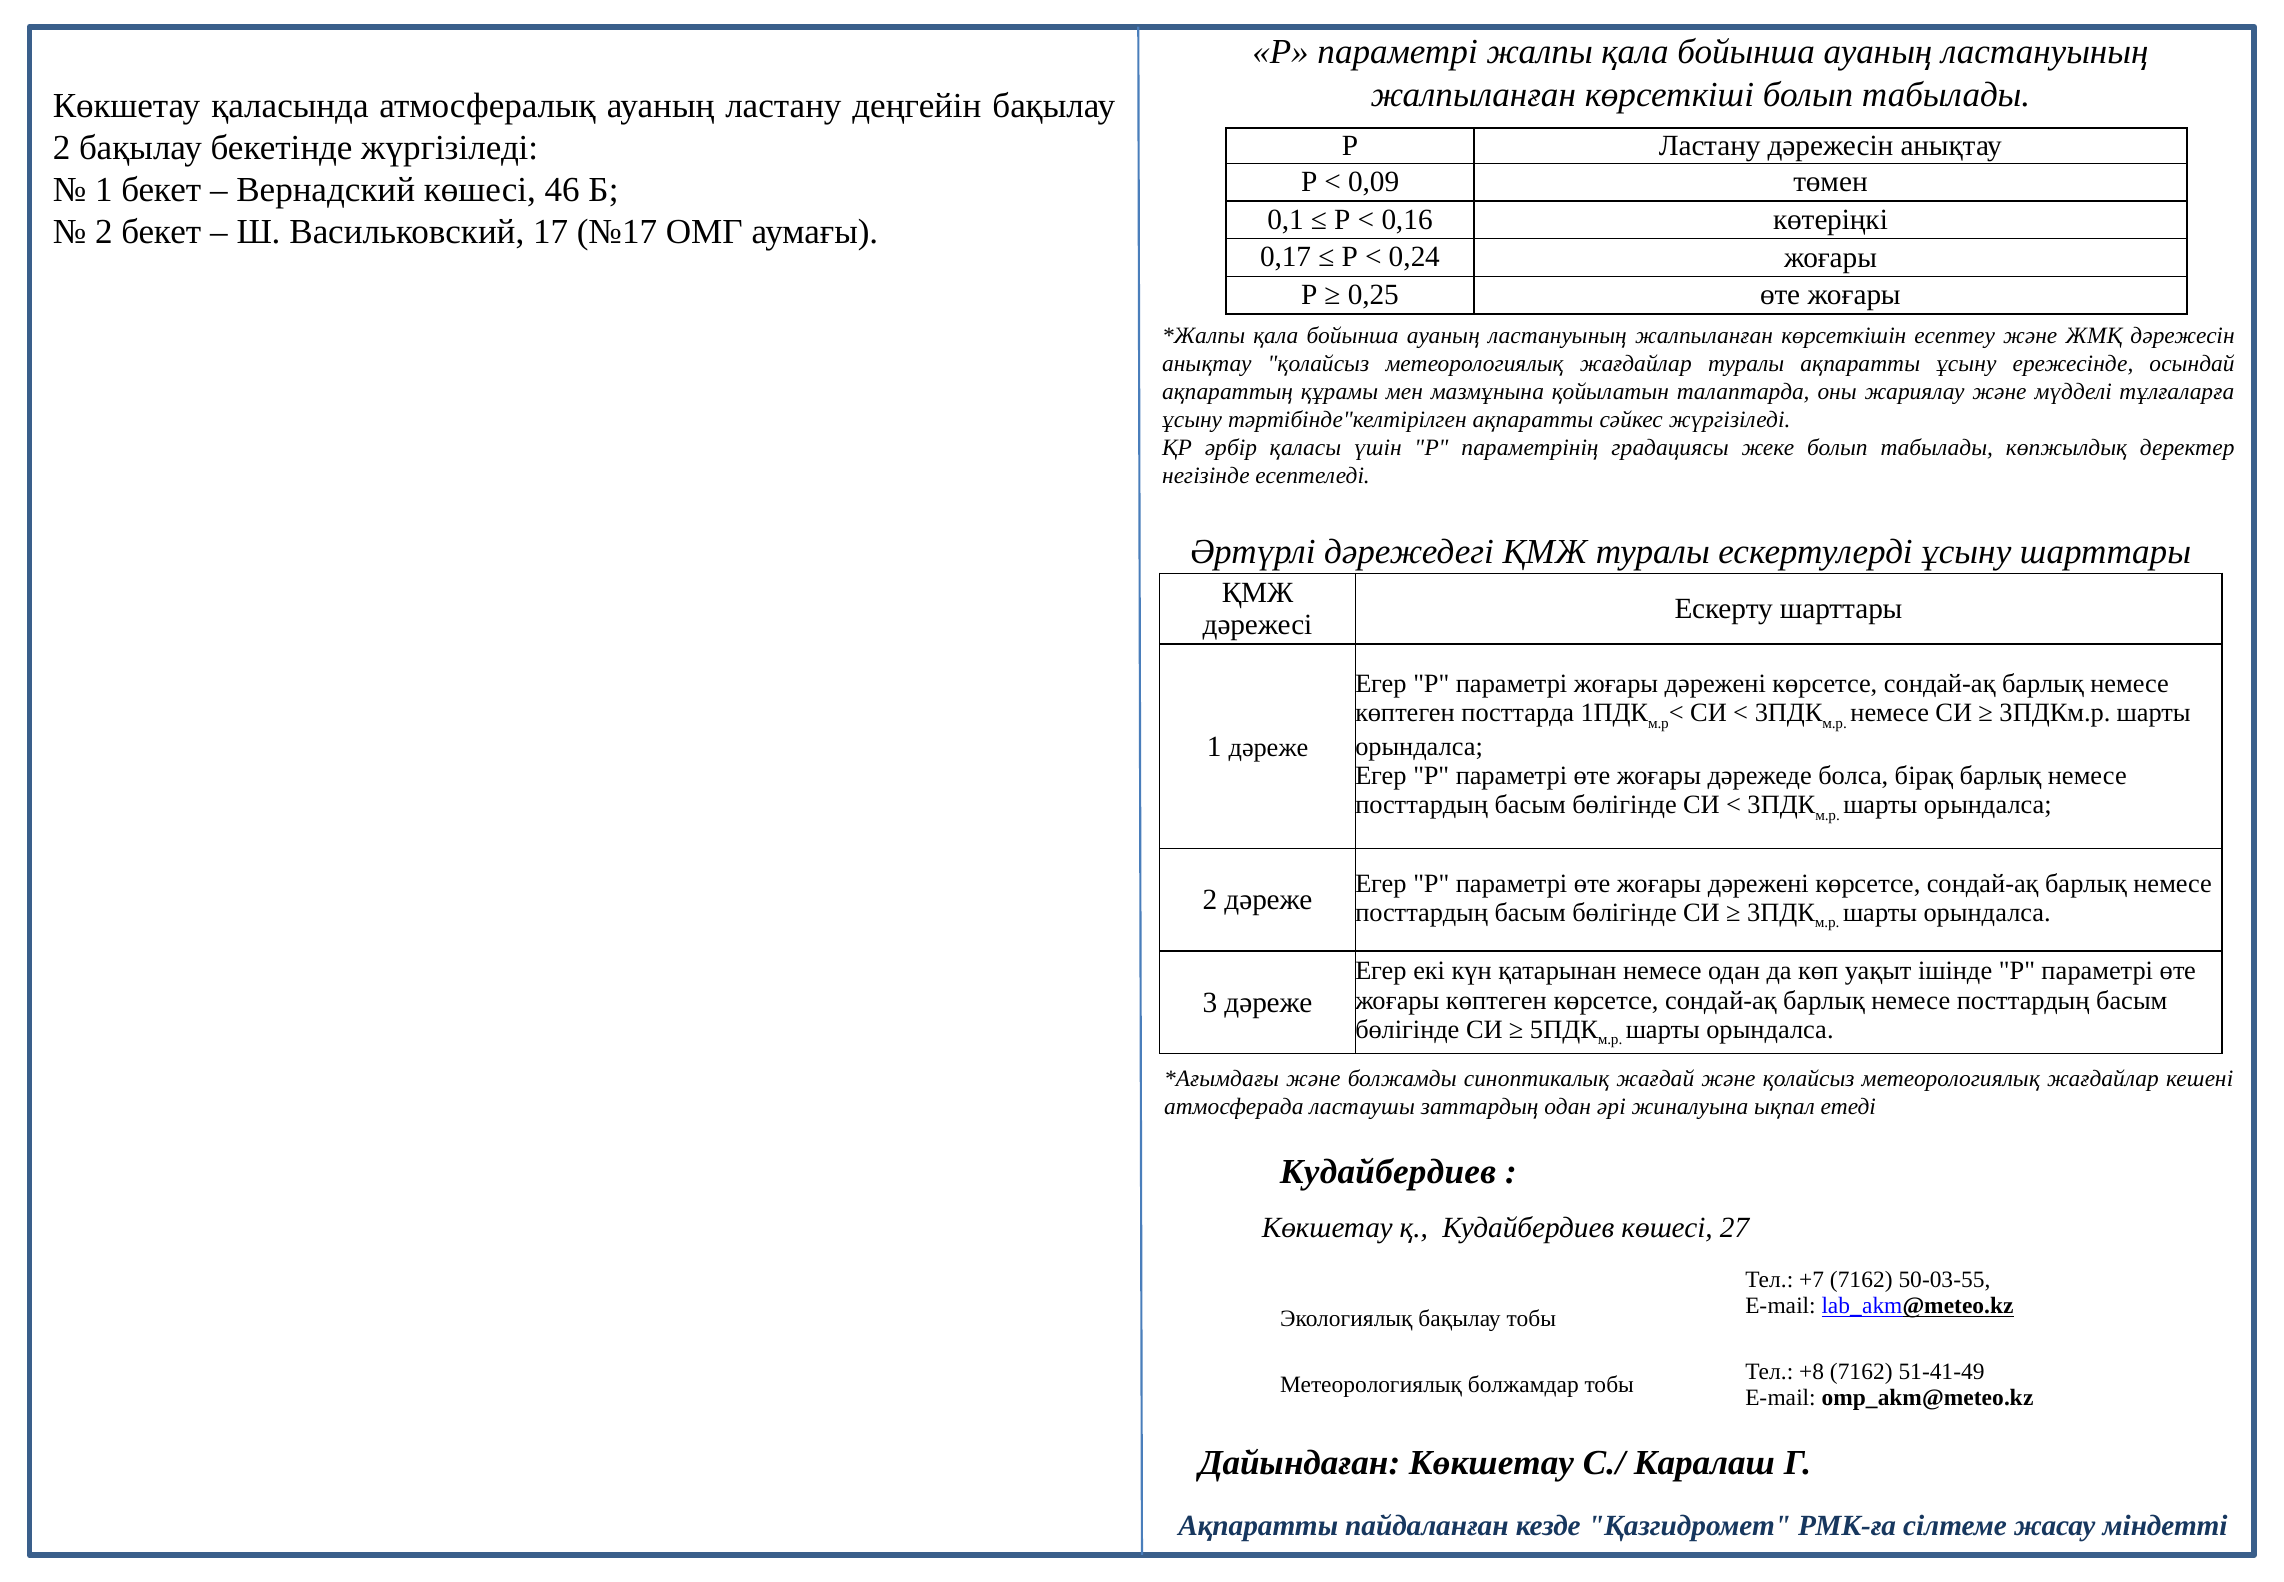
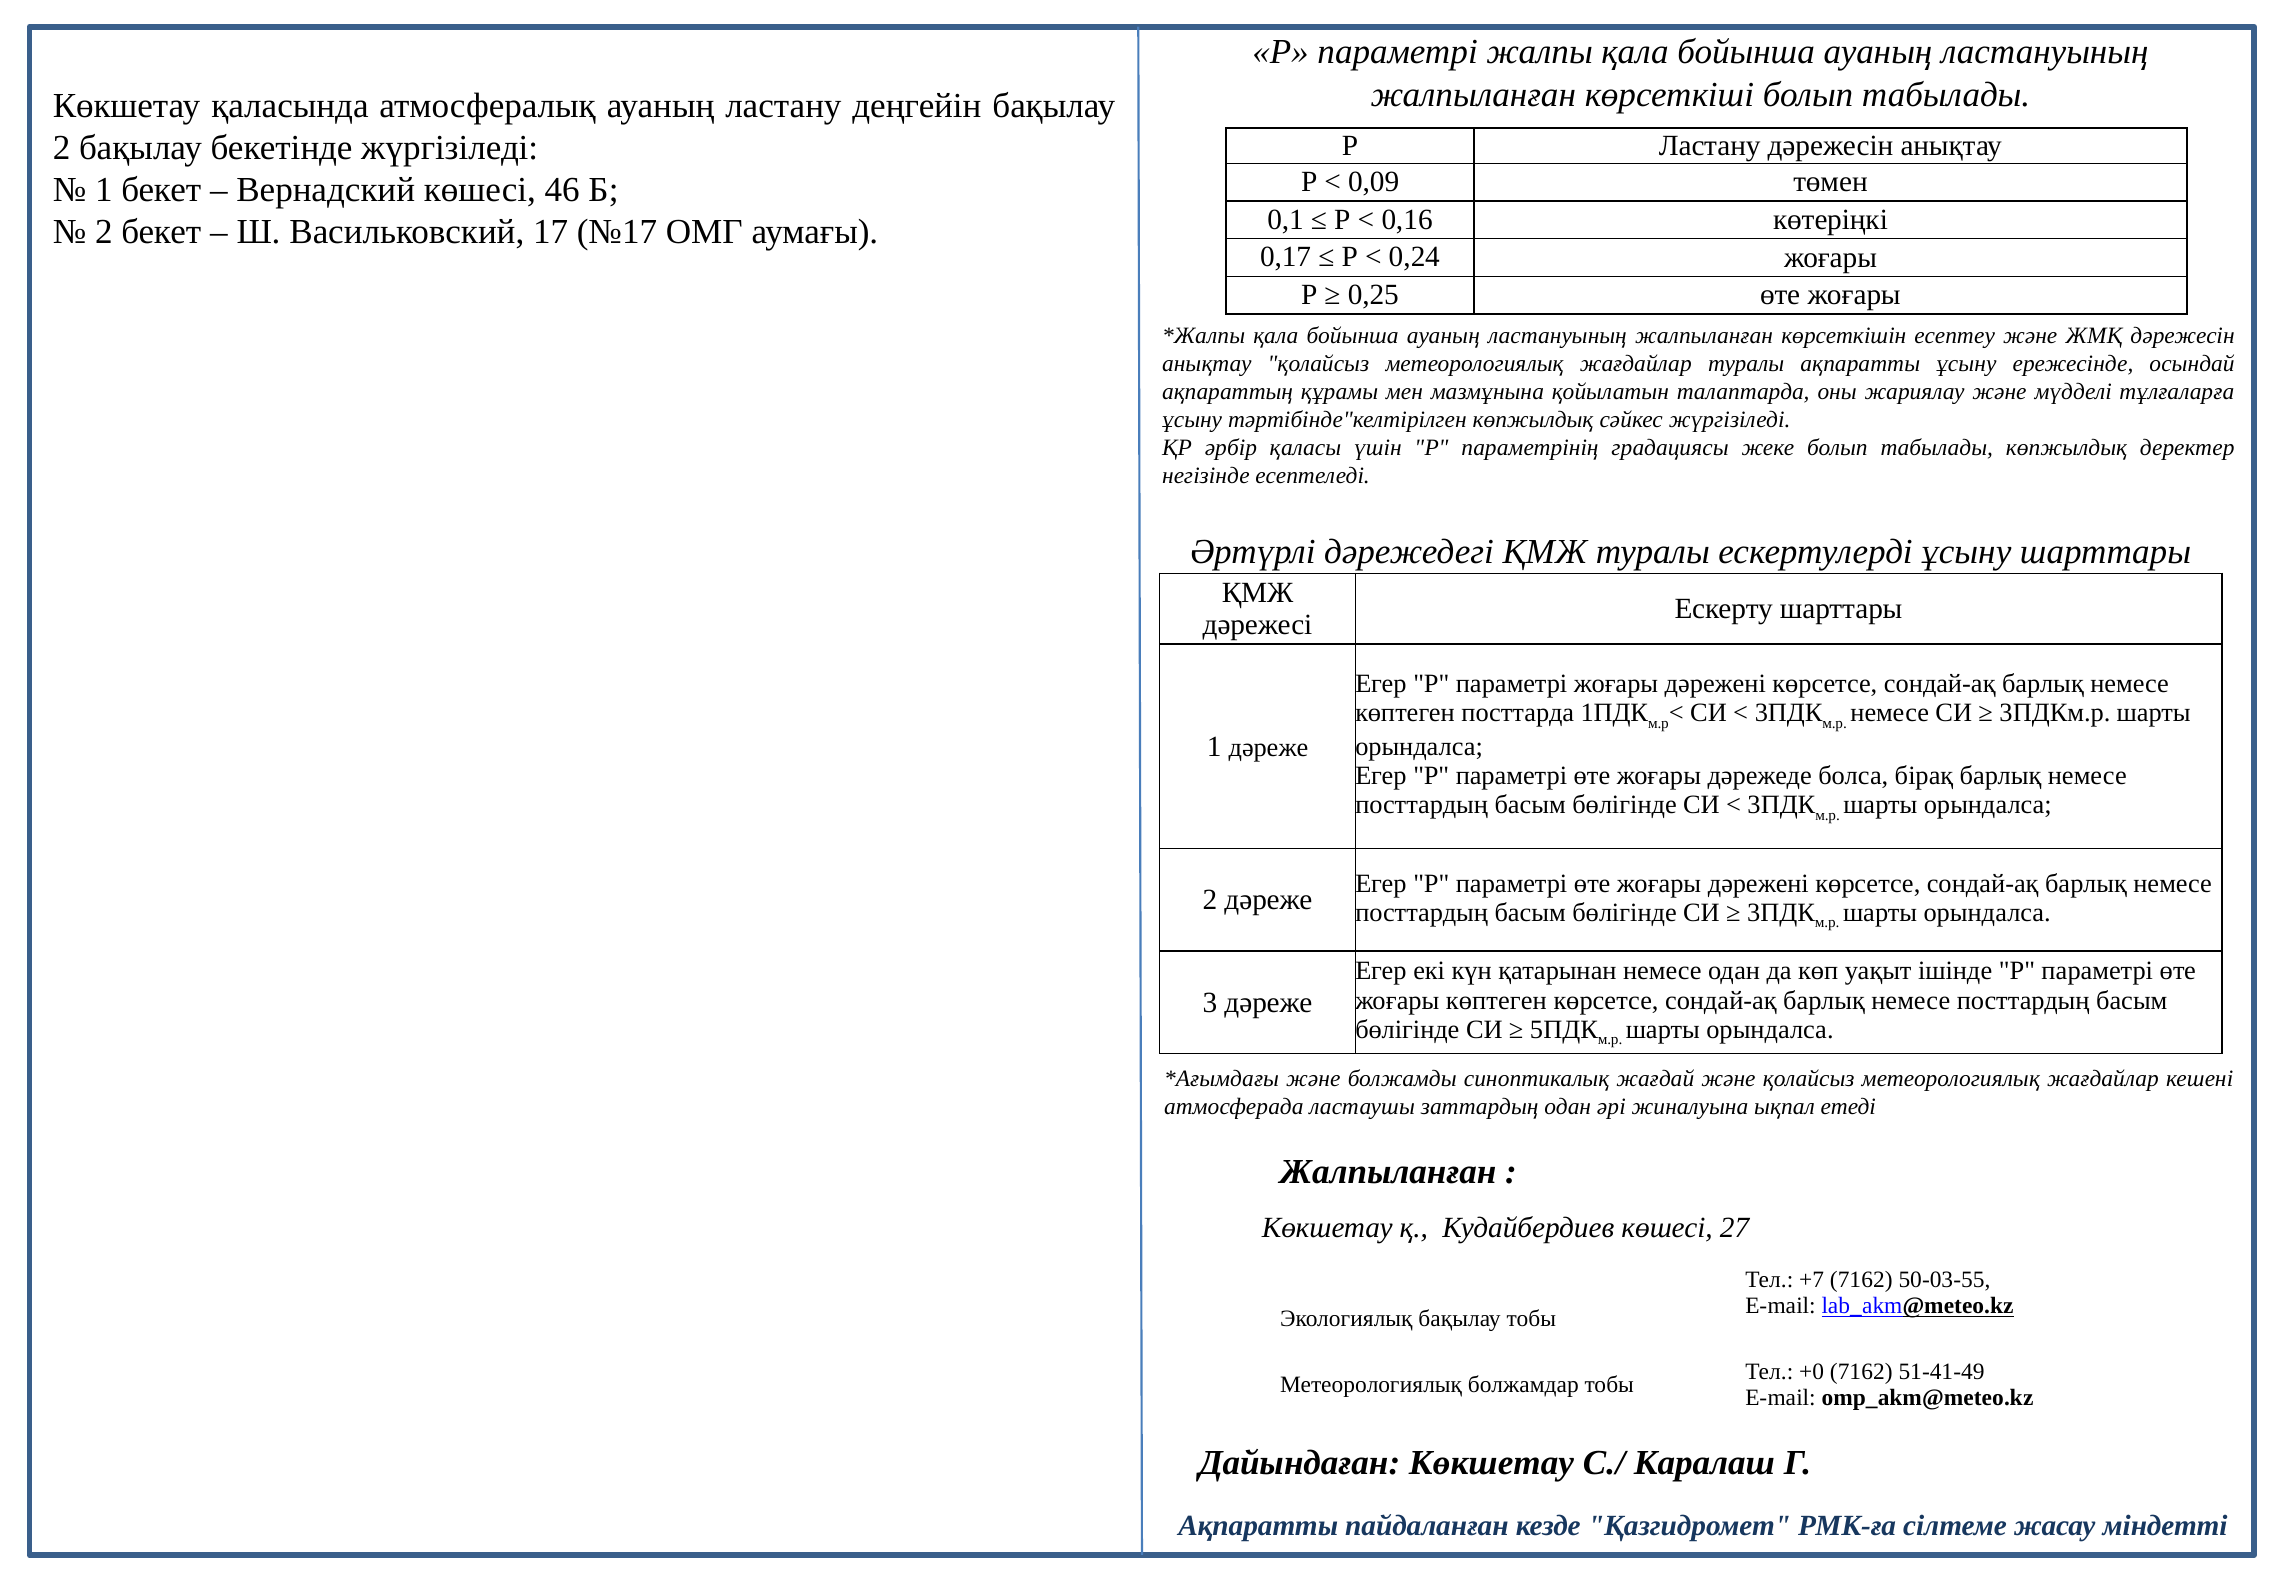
тәртібінде"келтірілген ақпаратты: ақпаратты -> көпжылдық (1533, 420)
Кудайбердиев: Кудайбердиев -> Жалпыланған (1388, 1172)
+8: +8 -> +0 (1812, 1371)
